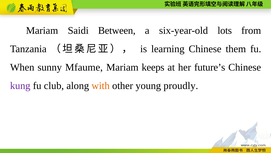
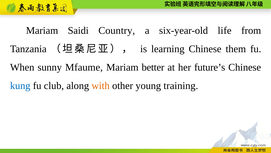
Between: Between -> Country (117, 31)
lots: lots -> life (225, 31)
keeps: keeps -> better (153, 67)
kung colour: purple -> blue (20, 85)
proudly: proudly -> training (181, 85)
